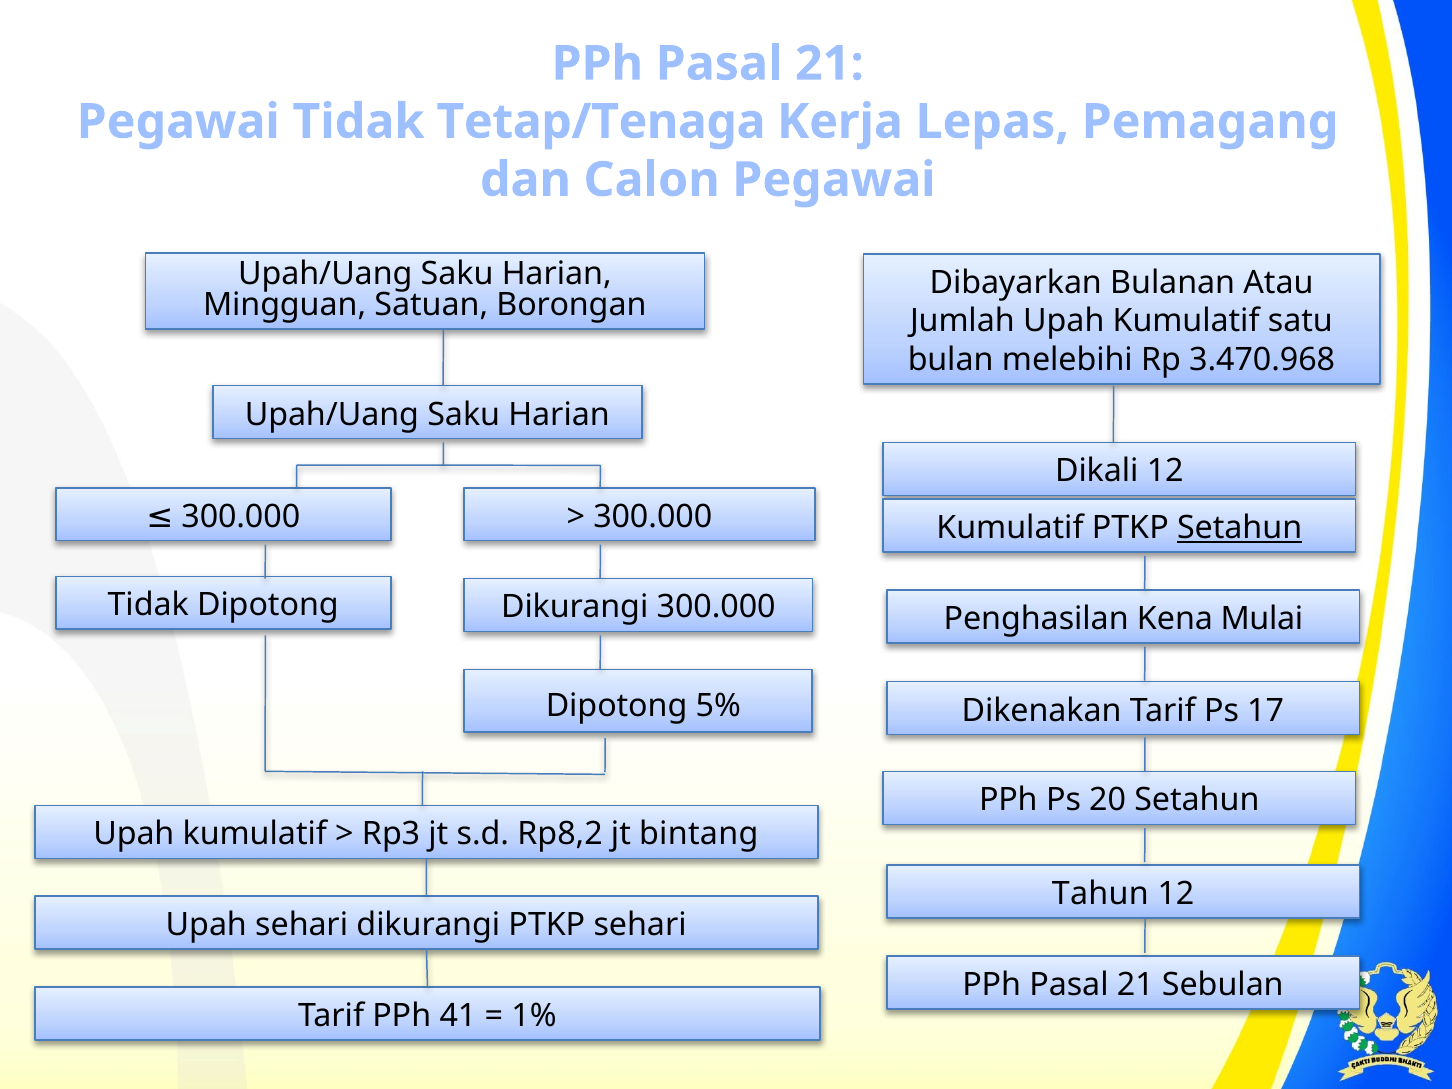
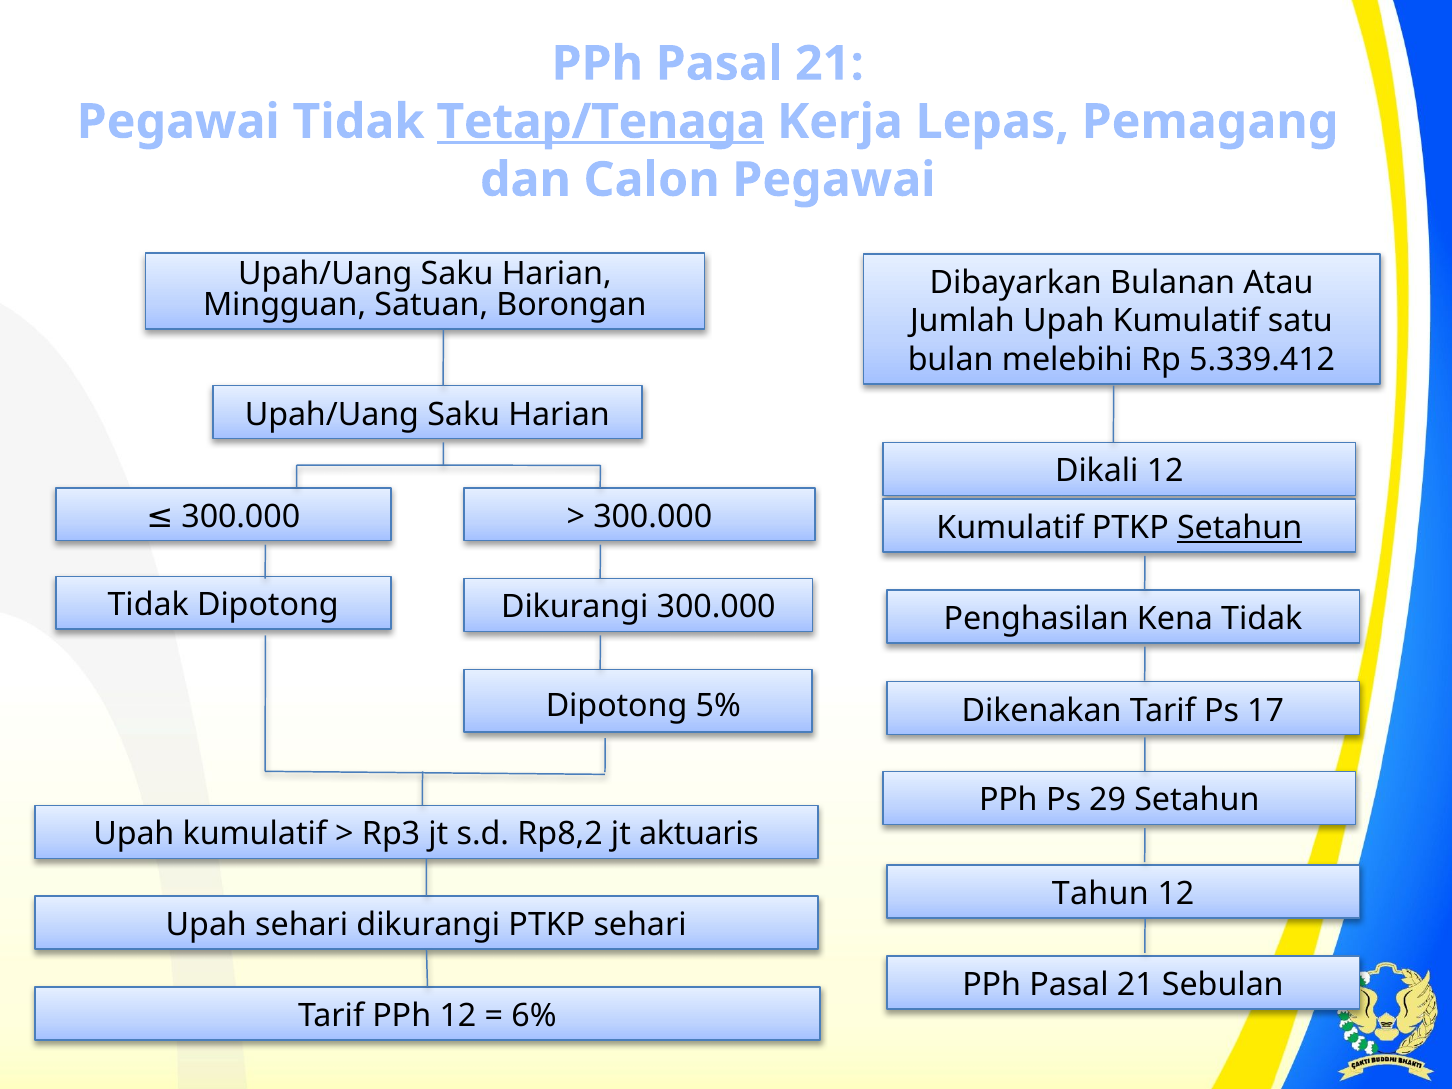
Tetap/Tenaga underline: none -> present (601, 122)
3.470.968: 3.470.968 -> 5.339.412 (1262, 360)
Kena Mulai: Mulai -> Tidak (1262, 619)
20: 20 -> 29 (1108, 800)
bintang: bintang -> aktuaris (699, 834)
PPh 41: 41 -> 12 (458, 1016)
1%: 1% -> 6% (534, 1016)
